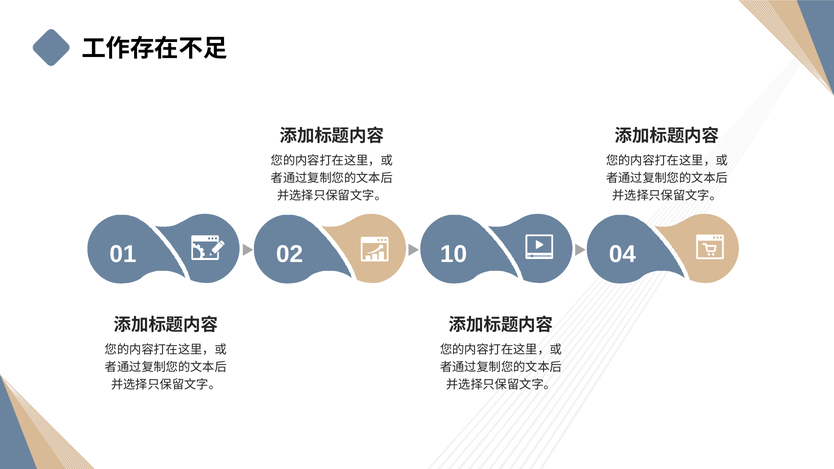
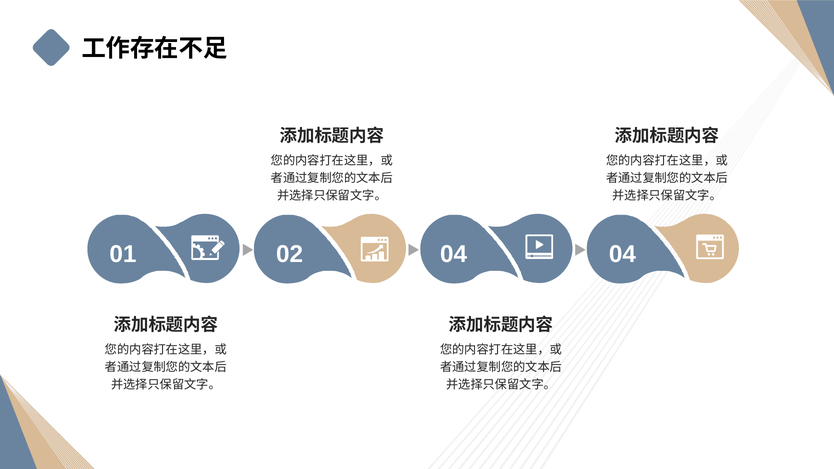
02 10: 10 -> 04 (454, 255)
